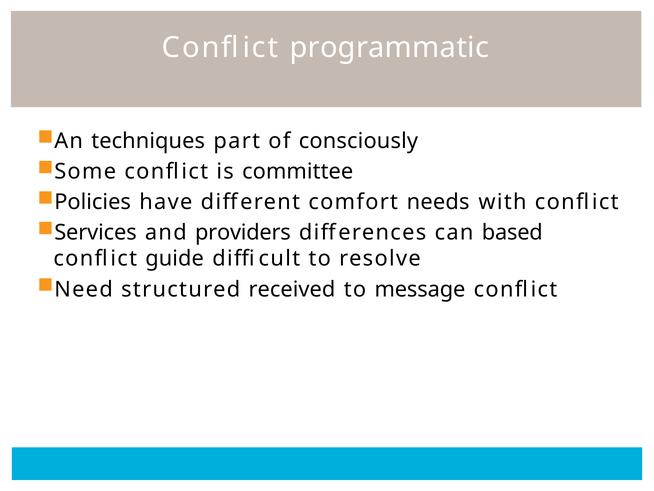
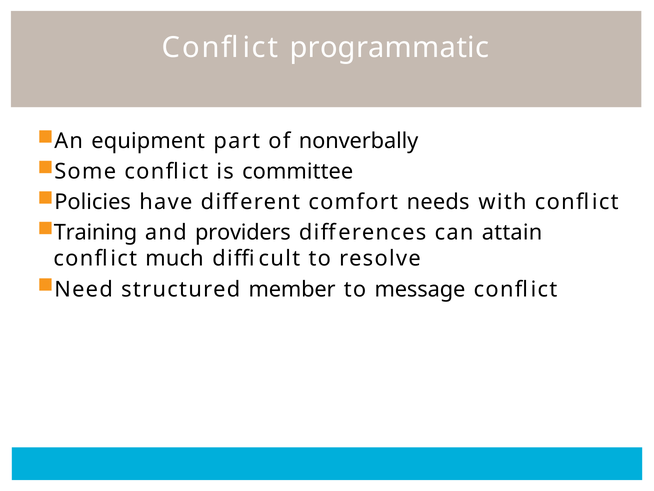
techniques: techniques -> equipment (148, 141)
consciously: consciously -> nonverbally (359, 141)
Services: Services -> Training (96, 232)
based: based -> attain (512, 232)
guide: guide -> much (175, 259)
received: received -> member (292, 289)
